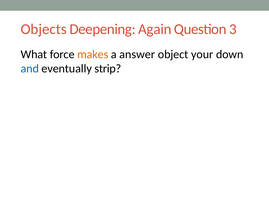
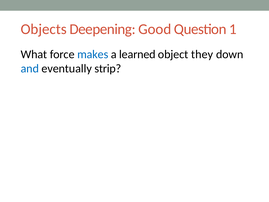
Again: Again -> Good (155, 29)
3: 3 -> 1 (233, 29)
makes colour: orange -> blue (93, 54)
answer: answer -> learned (137, 54)
your: your -> they (202, 54)
